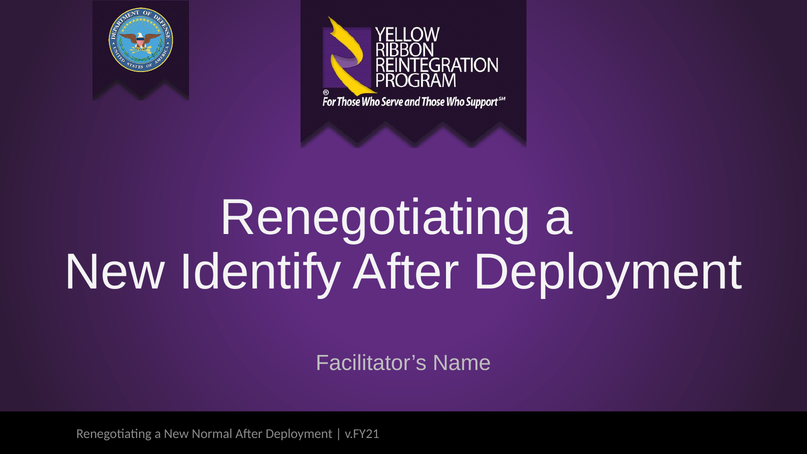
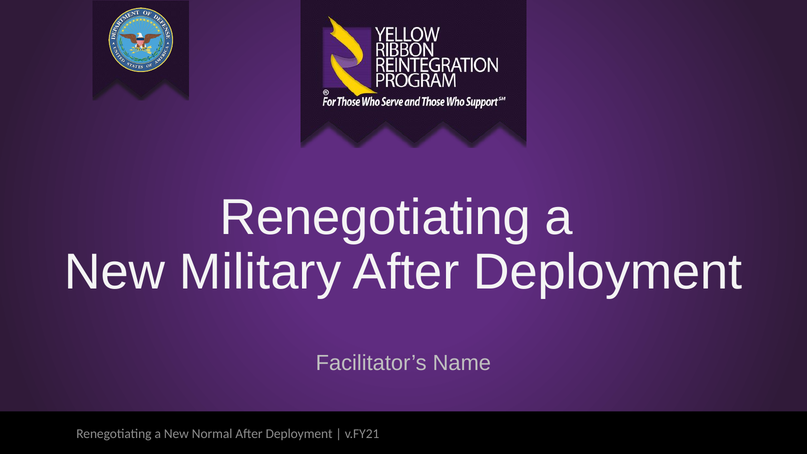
Identify: Identify -> Military (260, 272)
